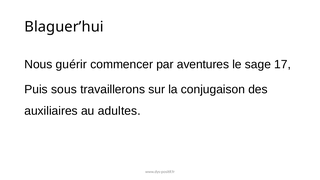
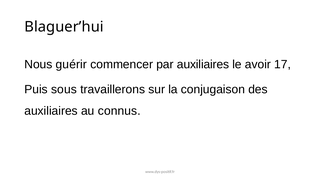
par aventures: aventures -> auxiliaires (203, 64)
sage: sage -> avoir (258, 64)
adultes: adultes -> connus (119, 111)
